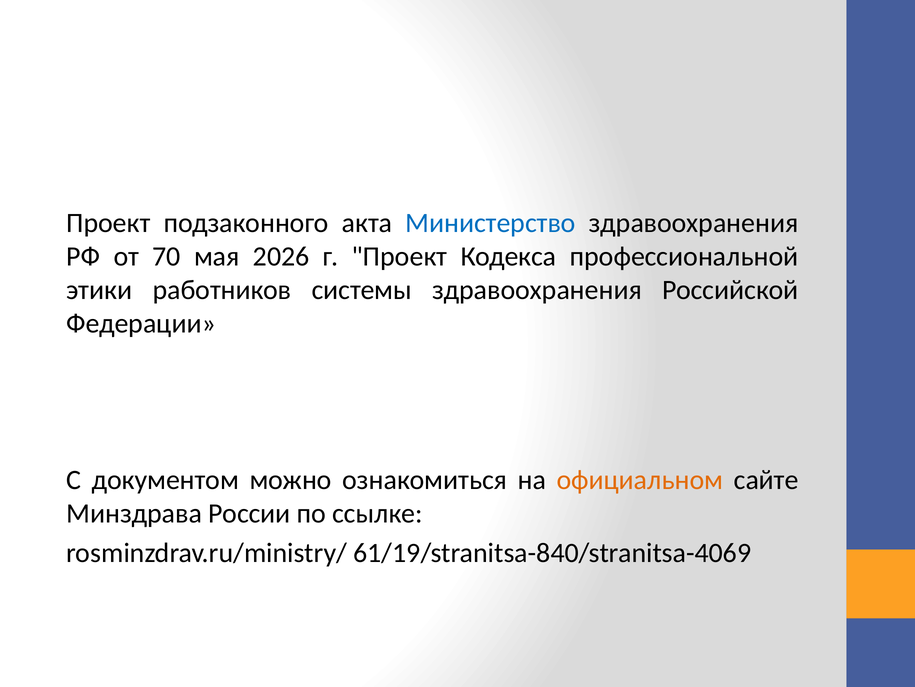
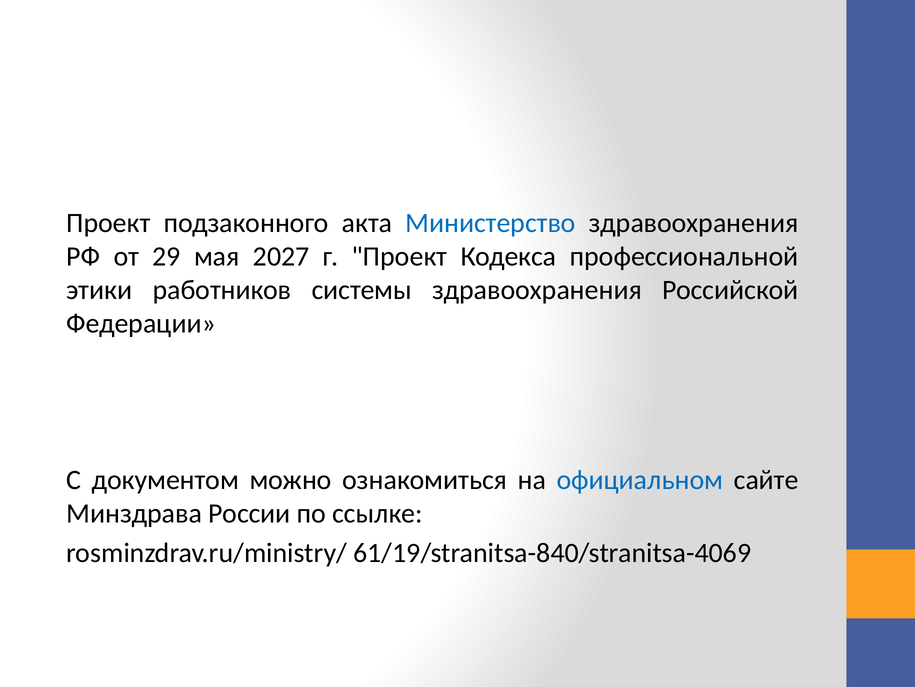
70: 70 -> 29 (166, 256)
2026: 2026 -> 2027 (281, 256)
официальном colour: orange -> blue (640, 480)
